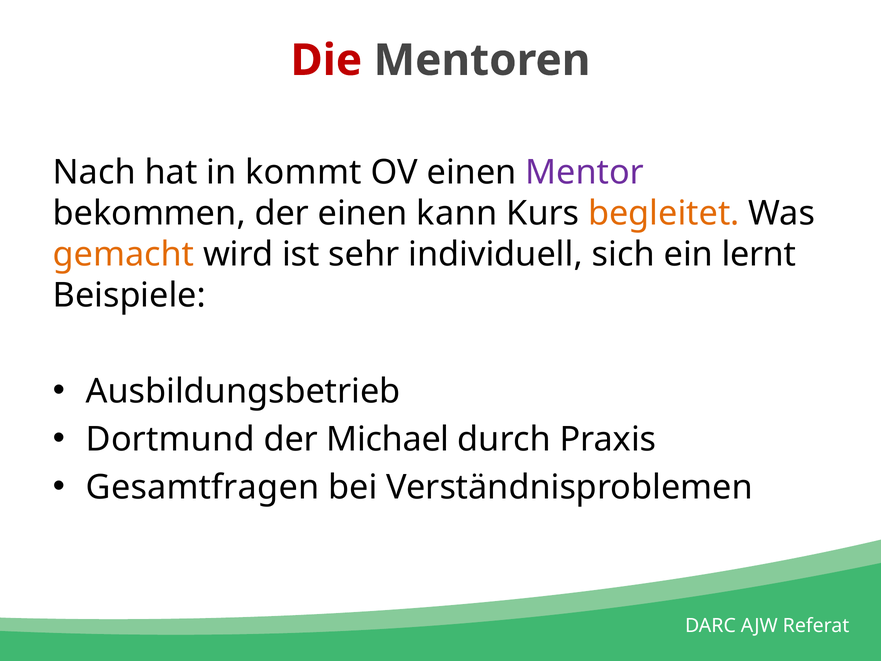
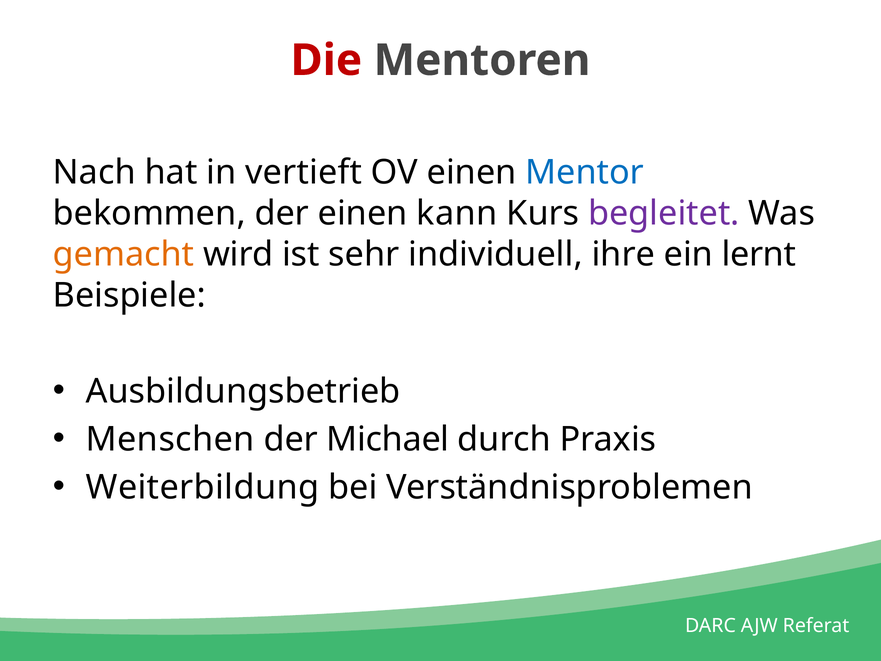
kommt: kommt -> vertieft (304, 172)
Mentor colour: purple -> blue (585, 172)
begleitet colour: orange -> purple (664, 213)
sich: sich -> ihre (623, 254)
Dortmund: Dortmund -> Menschen (170, 439)
Gesamtfragen: Gesamtfragen -> Weiterbildung (203, 487)
